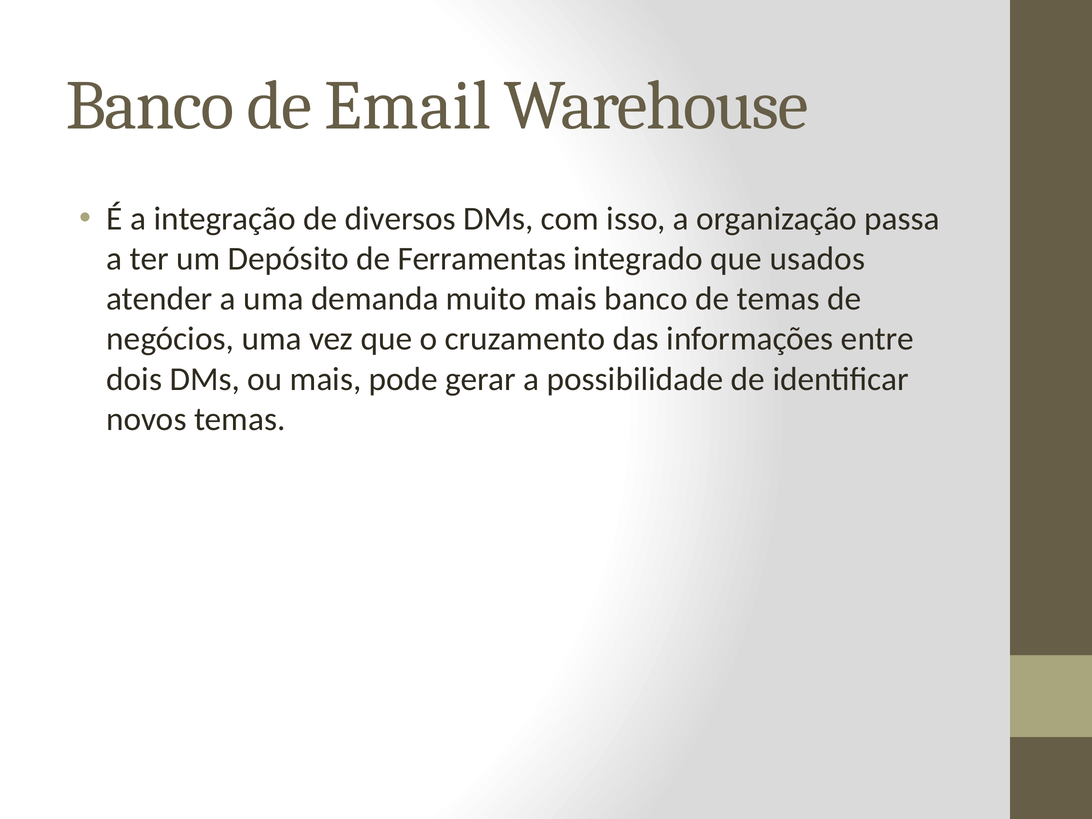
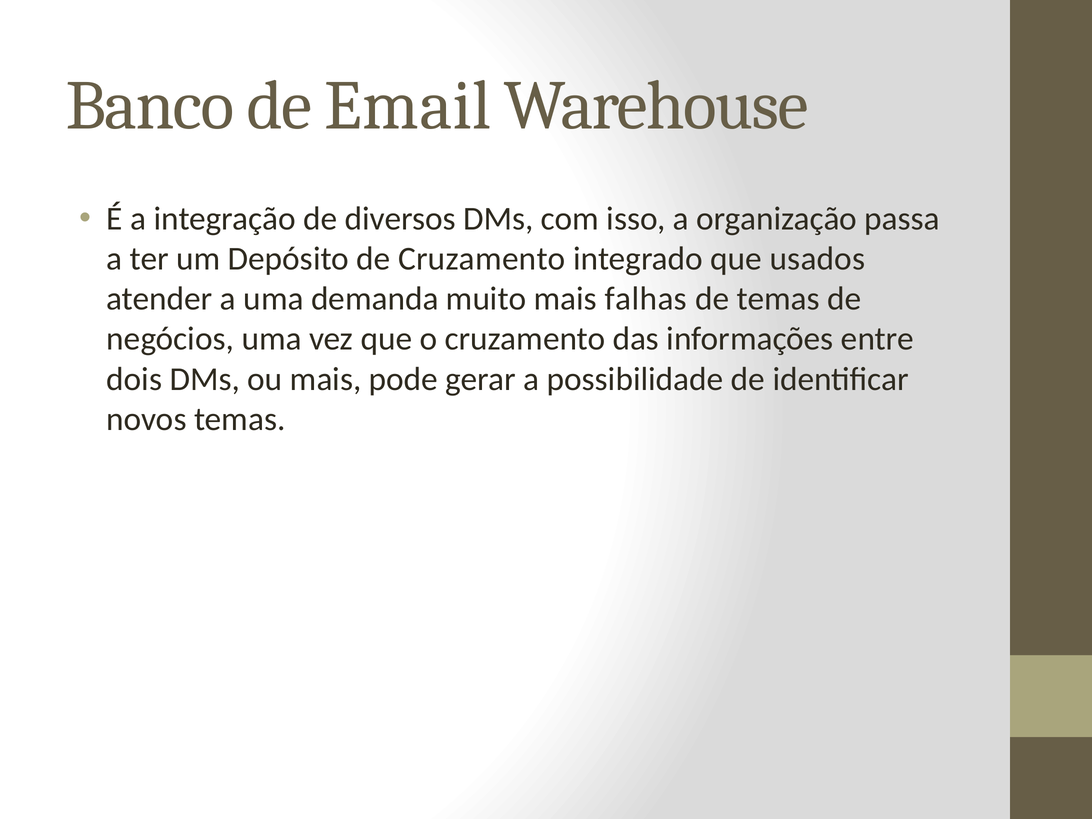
de Ferramentas: Ferramentas -> Cruzamento (482, 259)
mais banco: banco -> falhas (646, 299)
